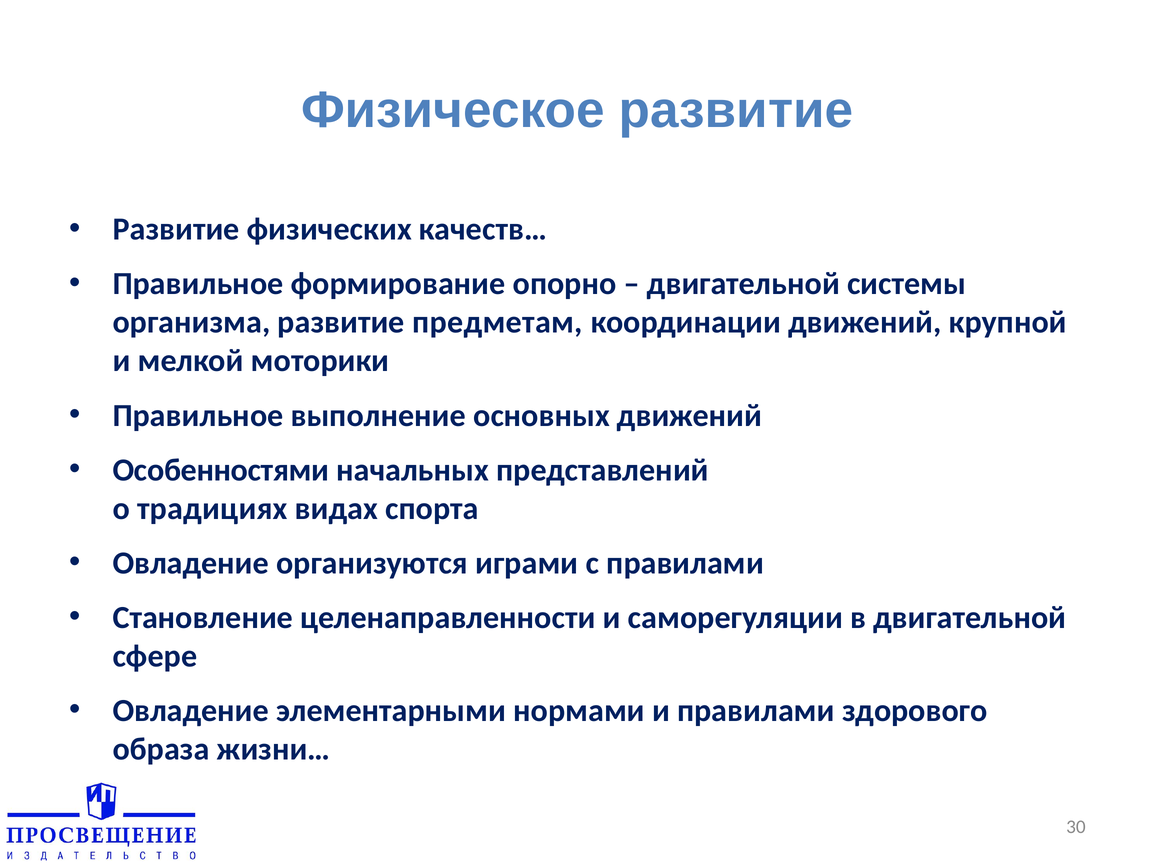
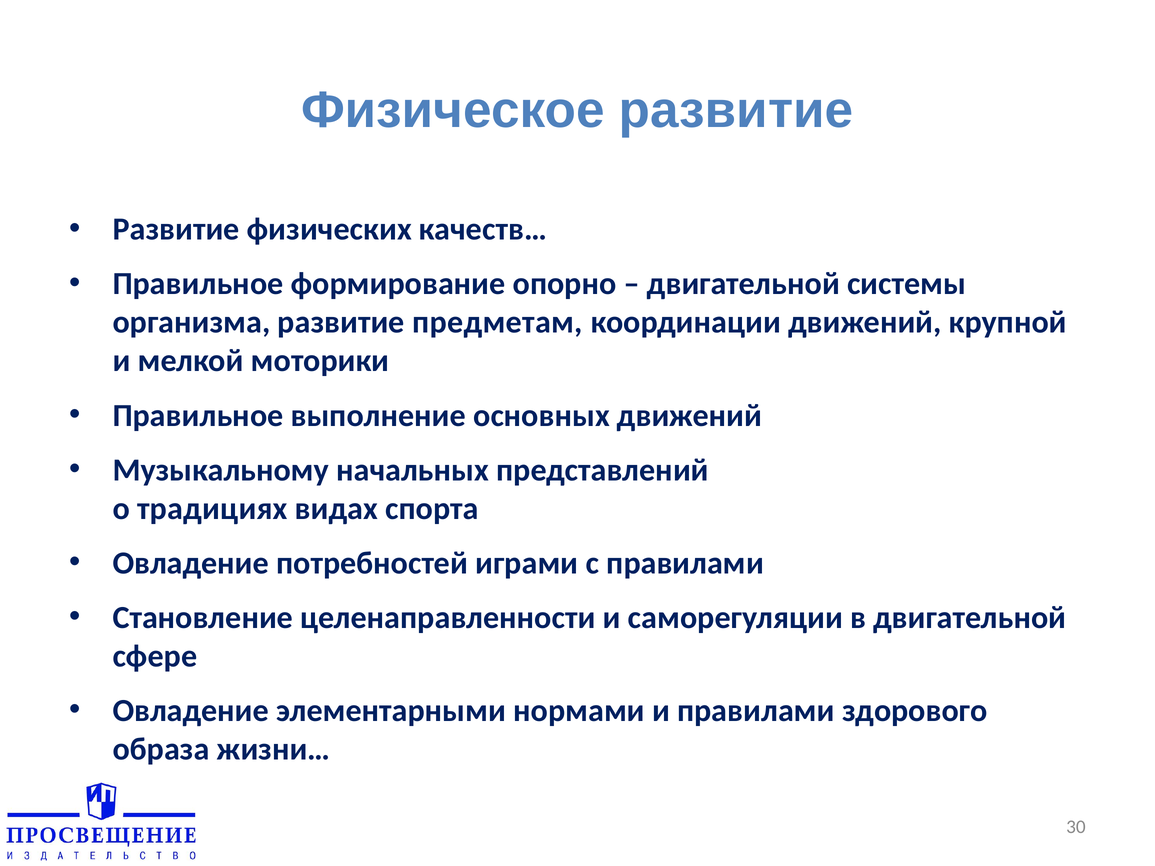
Особенностями: Особенностями -> Музыкальному (221, 470)
организуются: организуются -> потребностей (372, 563)
